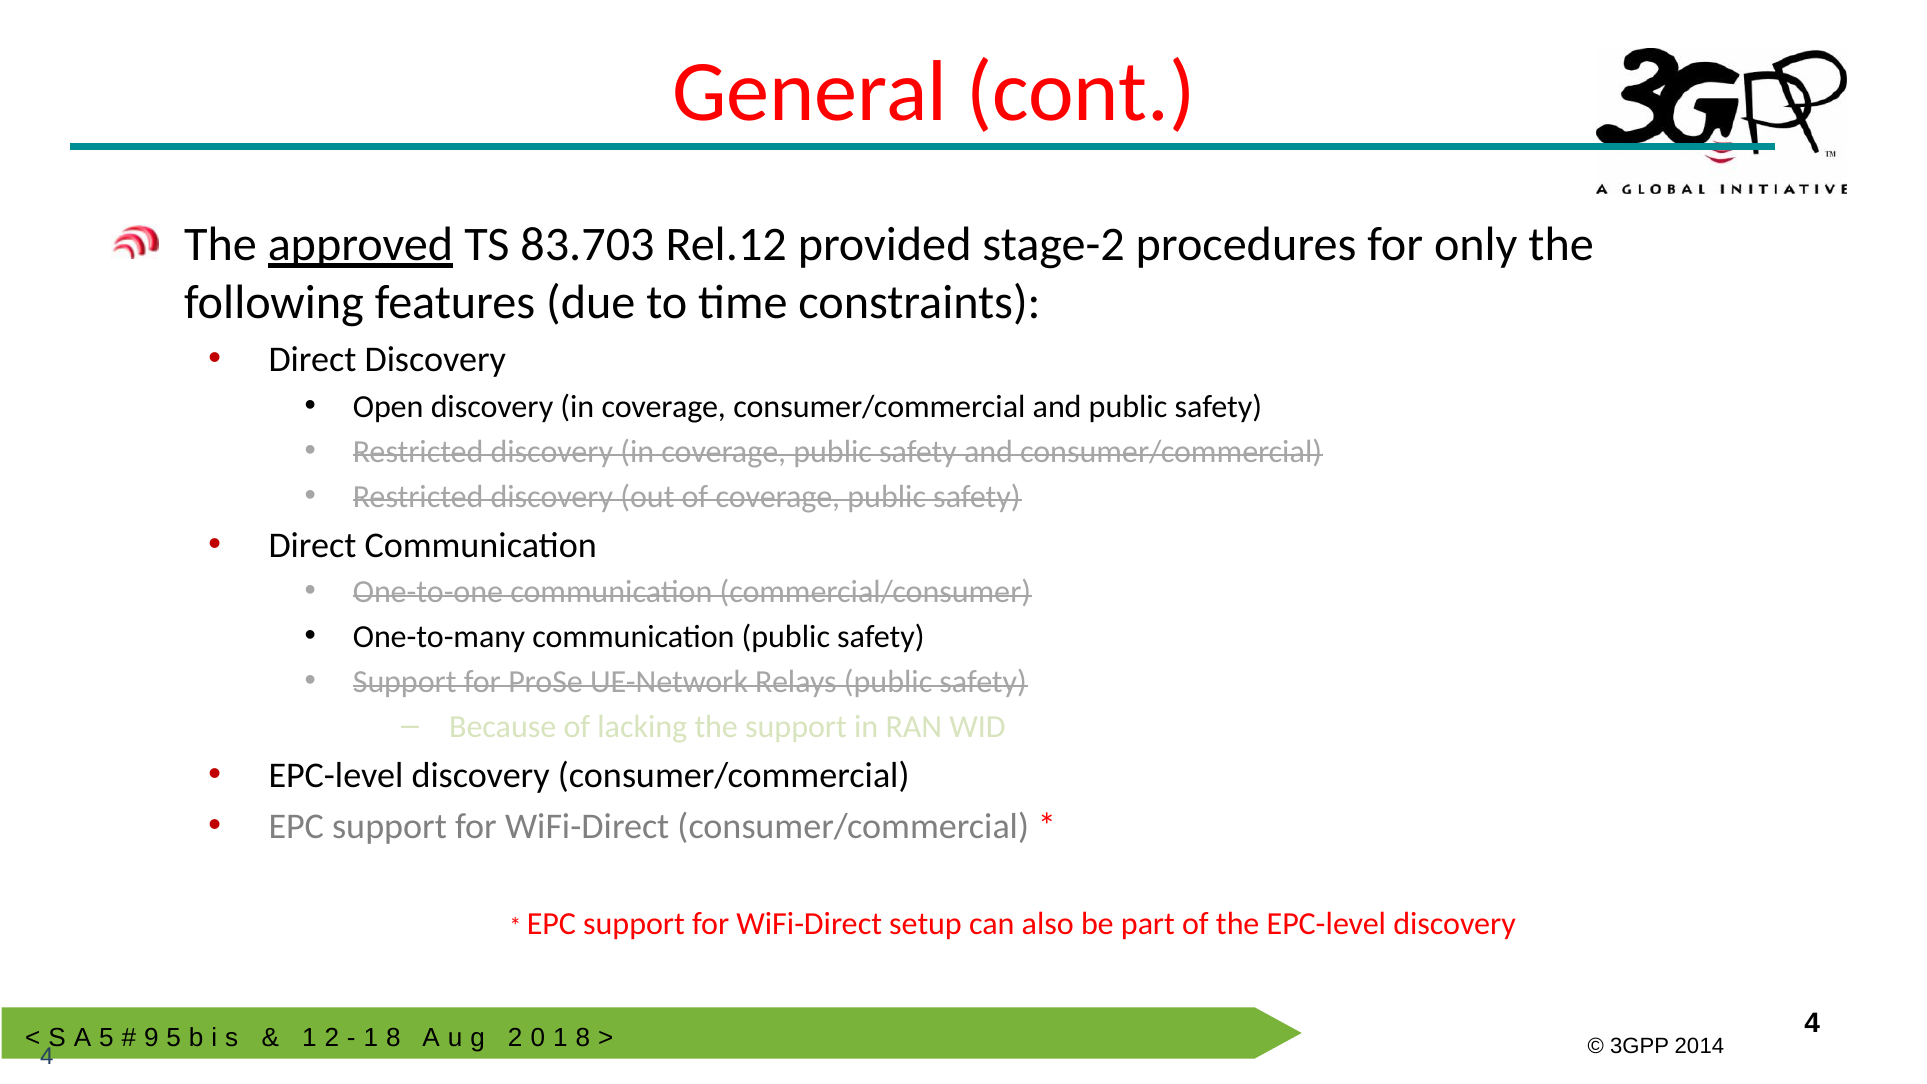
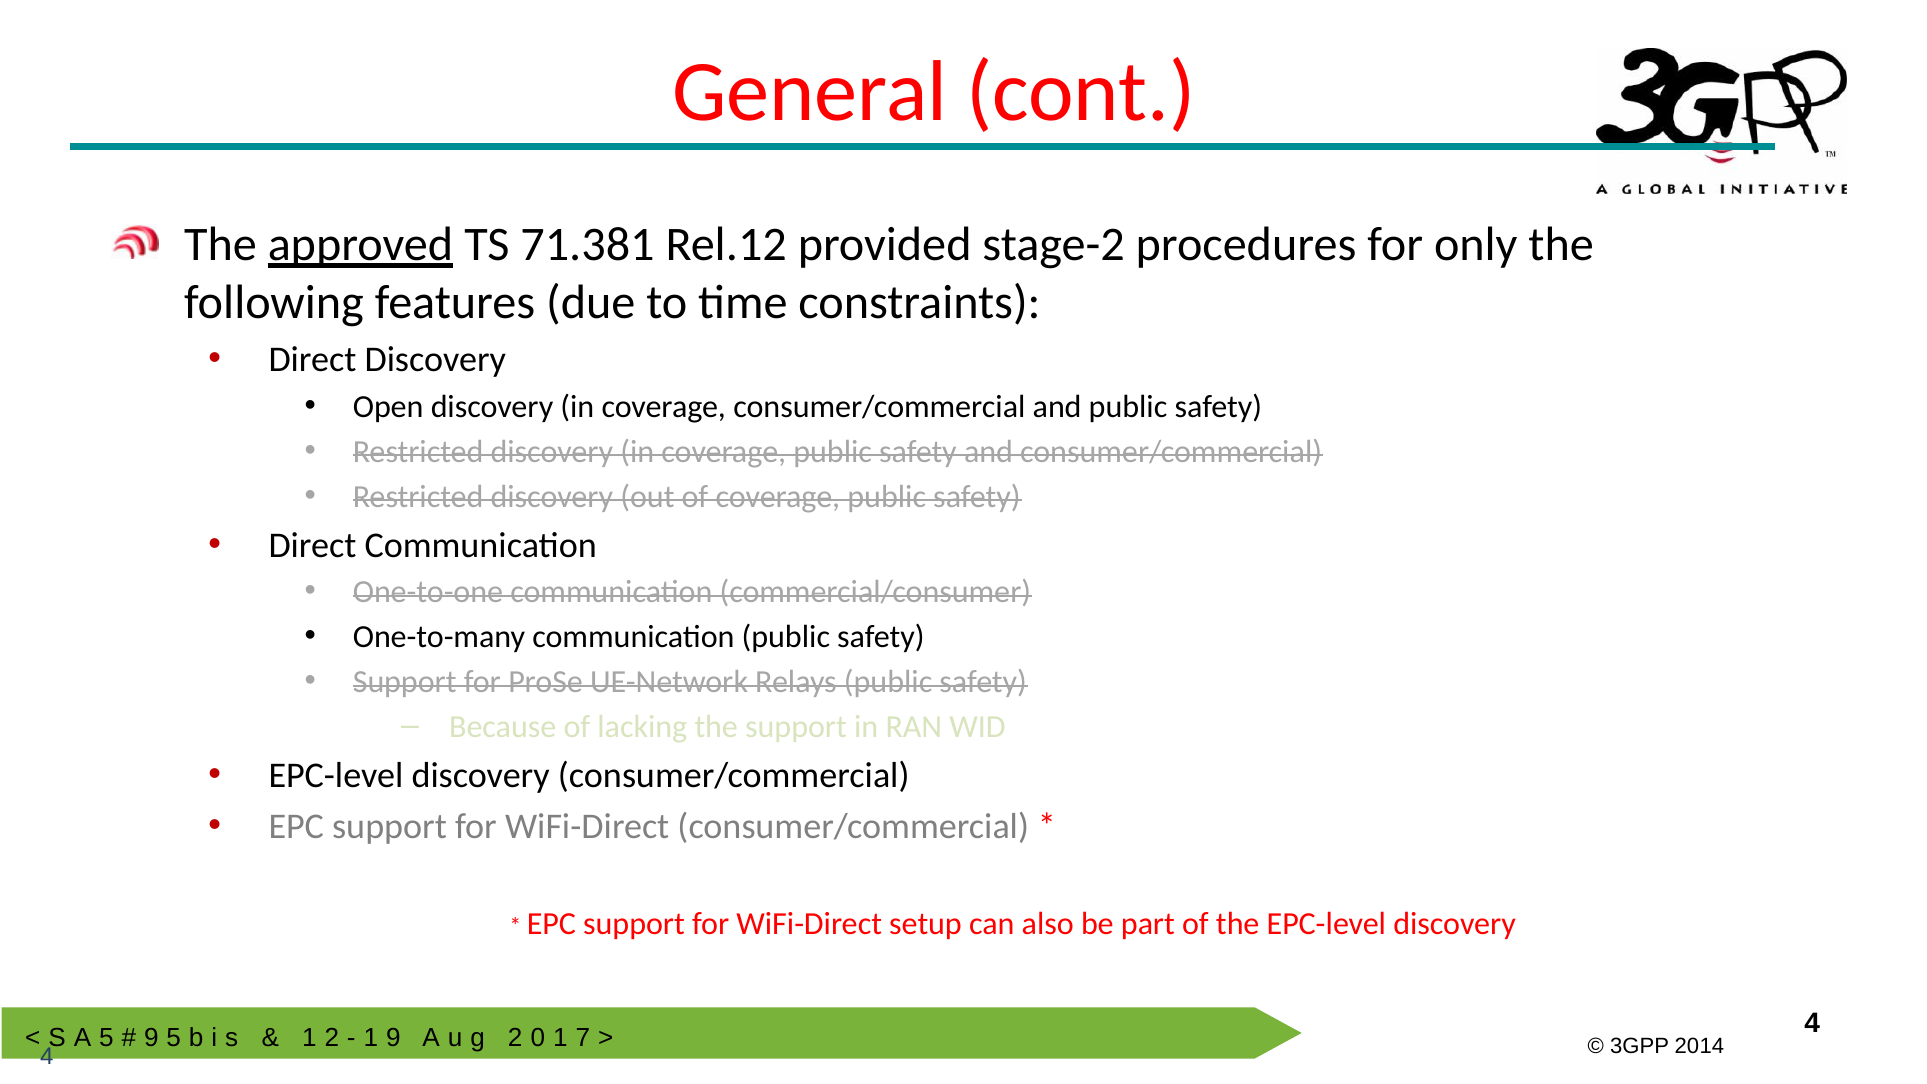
83.703: 83.703 -> 71.381 (588, 245)
8: 8 -> 9 (393, 1038)
8: 8 -> 7 (583, 1038)
